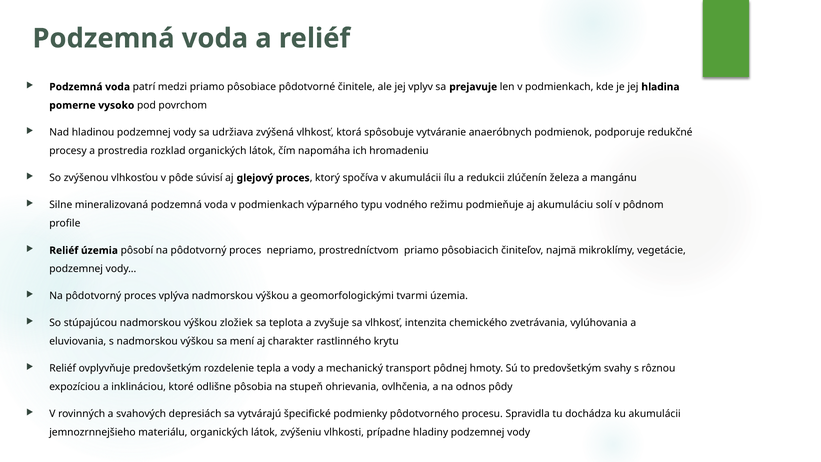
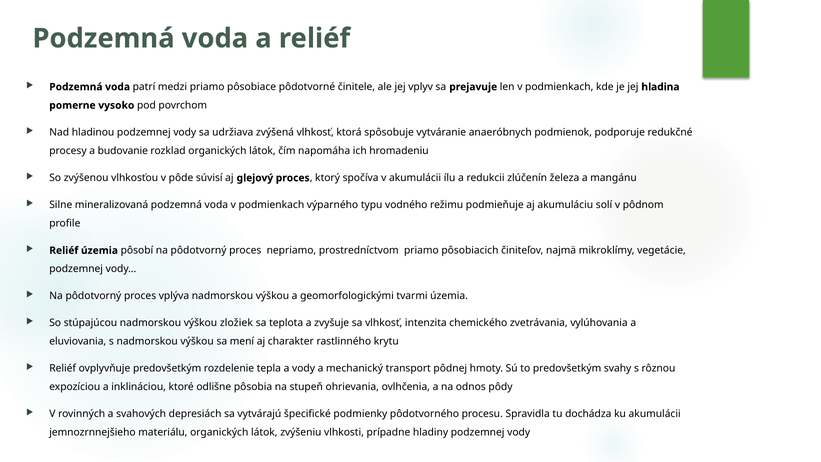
prostredia: prostredia -> budovanie (123, 151)
